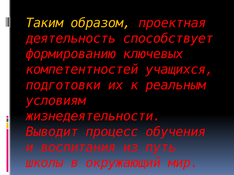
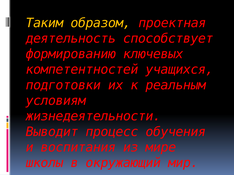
путь: путь -> мире (161, 148)
